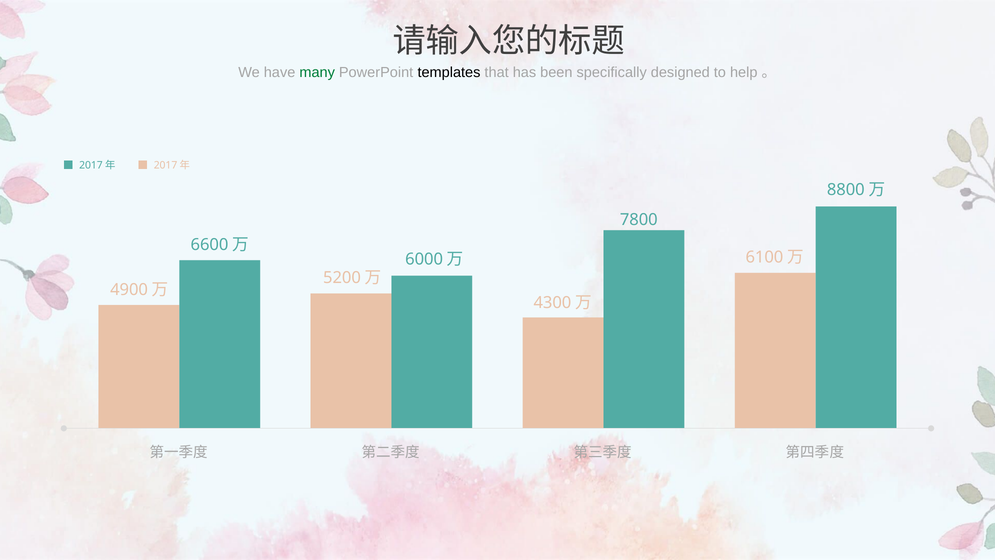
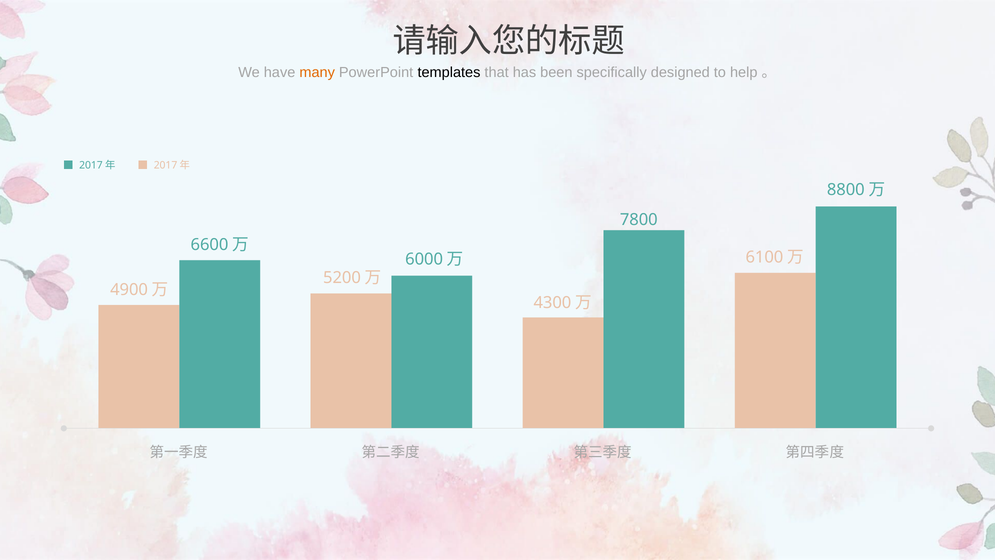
many colour: green -> orange (317, 72)
